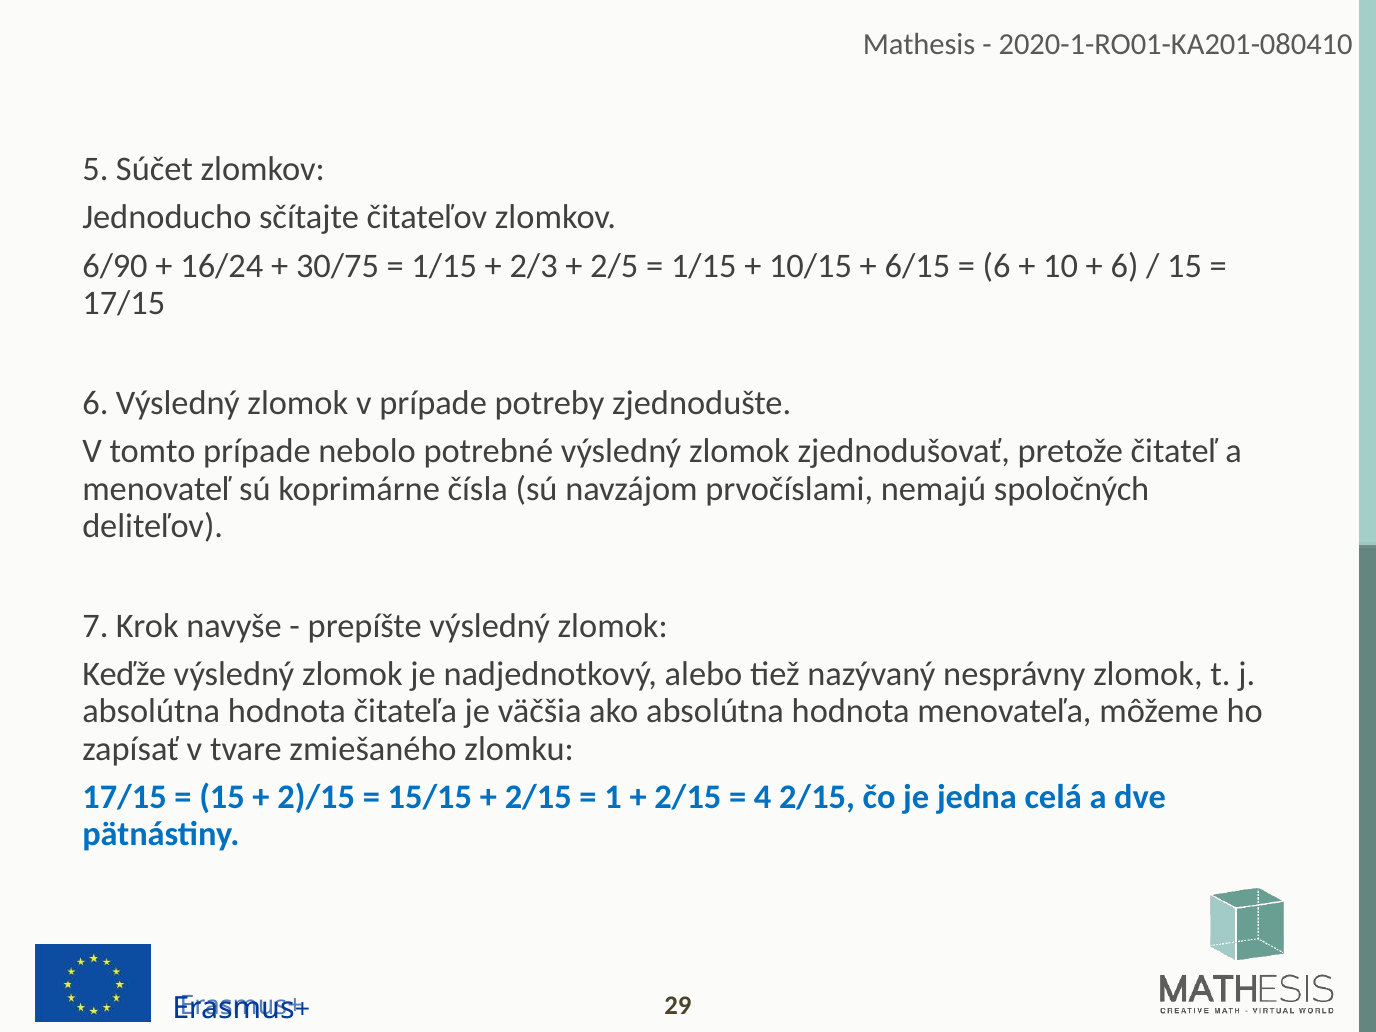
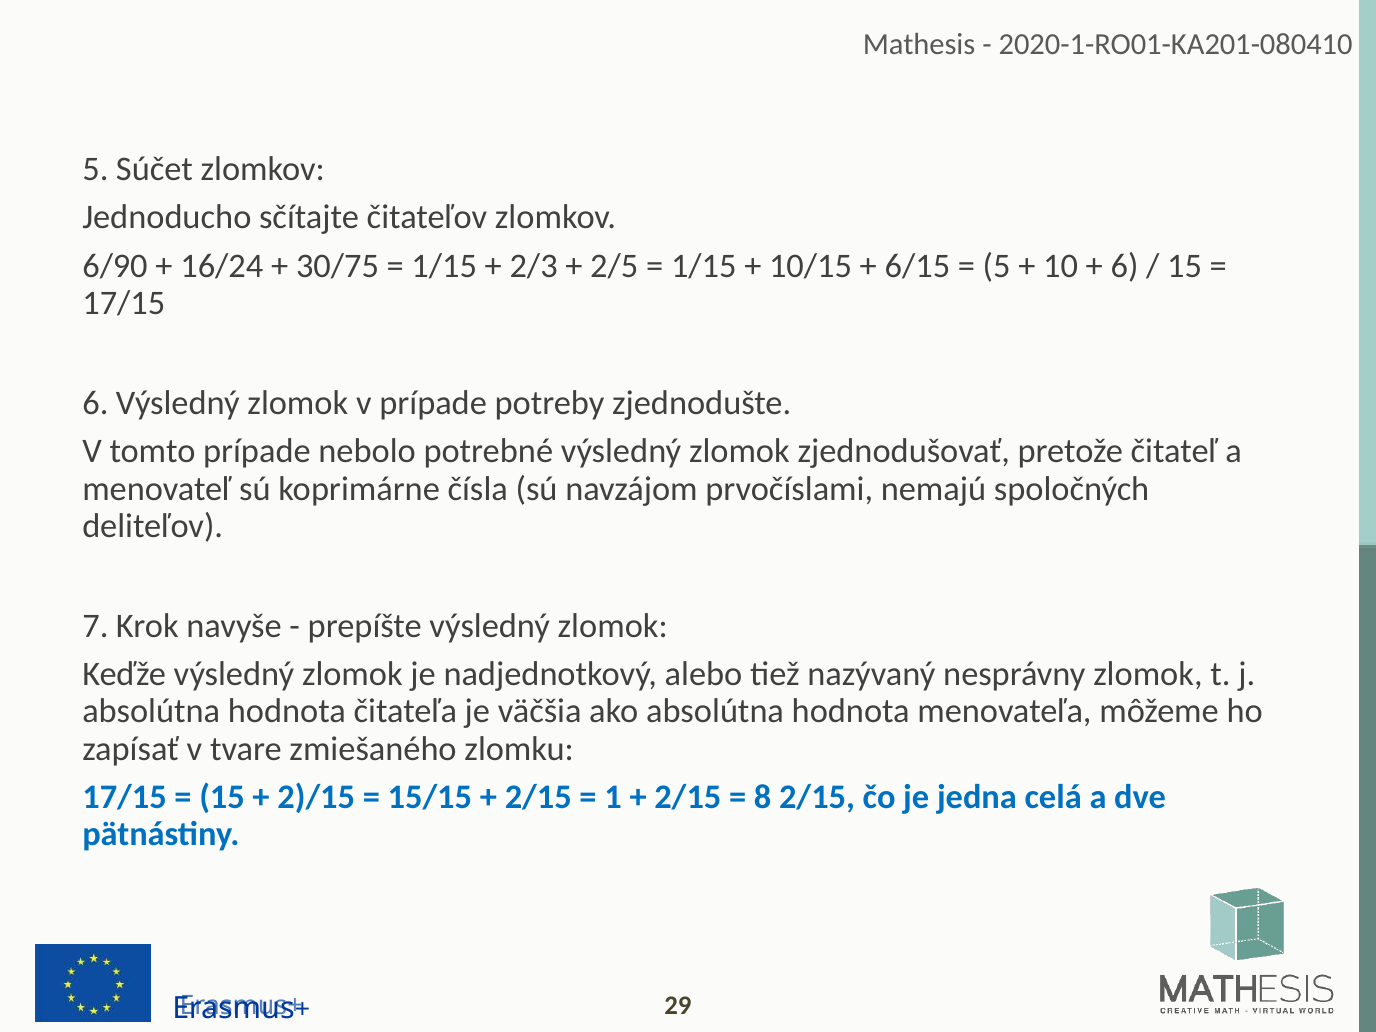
6: 6 -> 5 (997, 266)
4: 4 -> 8 (763, 797)
